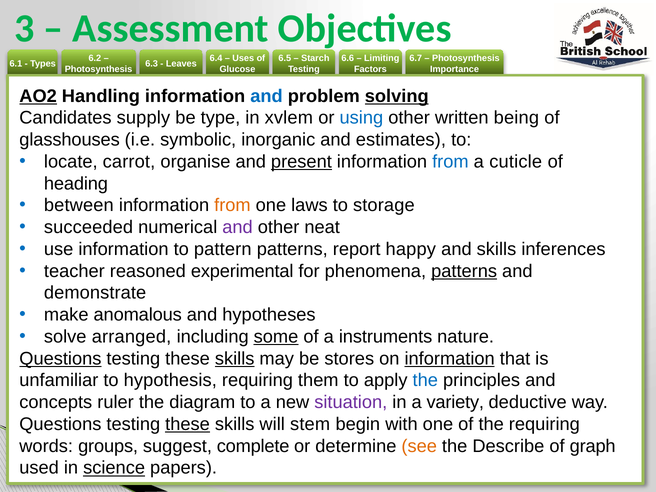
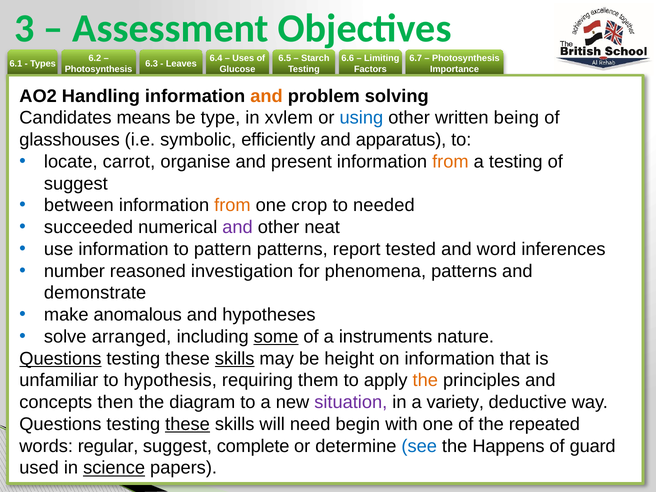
AO2 underline: present -> none (38, 96)
and colour: blue -> orange (267, 96)
solving underline: present -> none (397, 96)
supply: supply -> means (144, 118)
inorganic: inorganic -> efficiently (278, 140)
estimates: estimates -> apparatus (401, 140)
present underline: present -> none (301, 162)
from colour: blue -> orange (450, 162)
a cuticle: cuticle -> testing (516, 162)
heading: heading -> suggest (76, 184)
laws: laws -> crop (309, 205)
storage: storage -> needed (384, 205)
happy: happy -> tested (411, 249)
and skills: skills -> word (497, 249)
teacher: teacher -> number (74, 271)
experimental: experimental -> investigation (242, 271)
patterns underline: present -> none (464, 271)
stores: stores -> height (349, 359)
information underline: present -> none (450, 359)
the colour: blue -> orange (425, 380)
ruler: ruler -> then (115, 402)
stem: stem -> need (310, 424)
the requiring: requiring -> repeated (544, 424)
groups: groups -> regular (108, 446)
see colour: orange -> blue (419, 446)
Describe: Describe -> Happens (508, 446)
graph: graph -> guard (593, 446)
